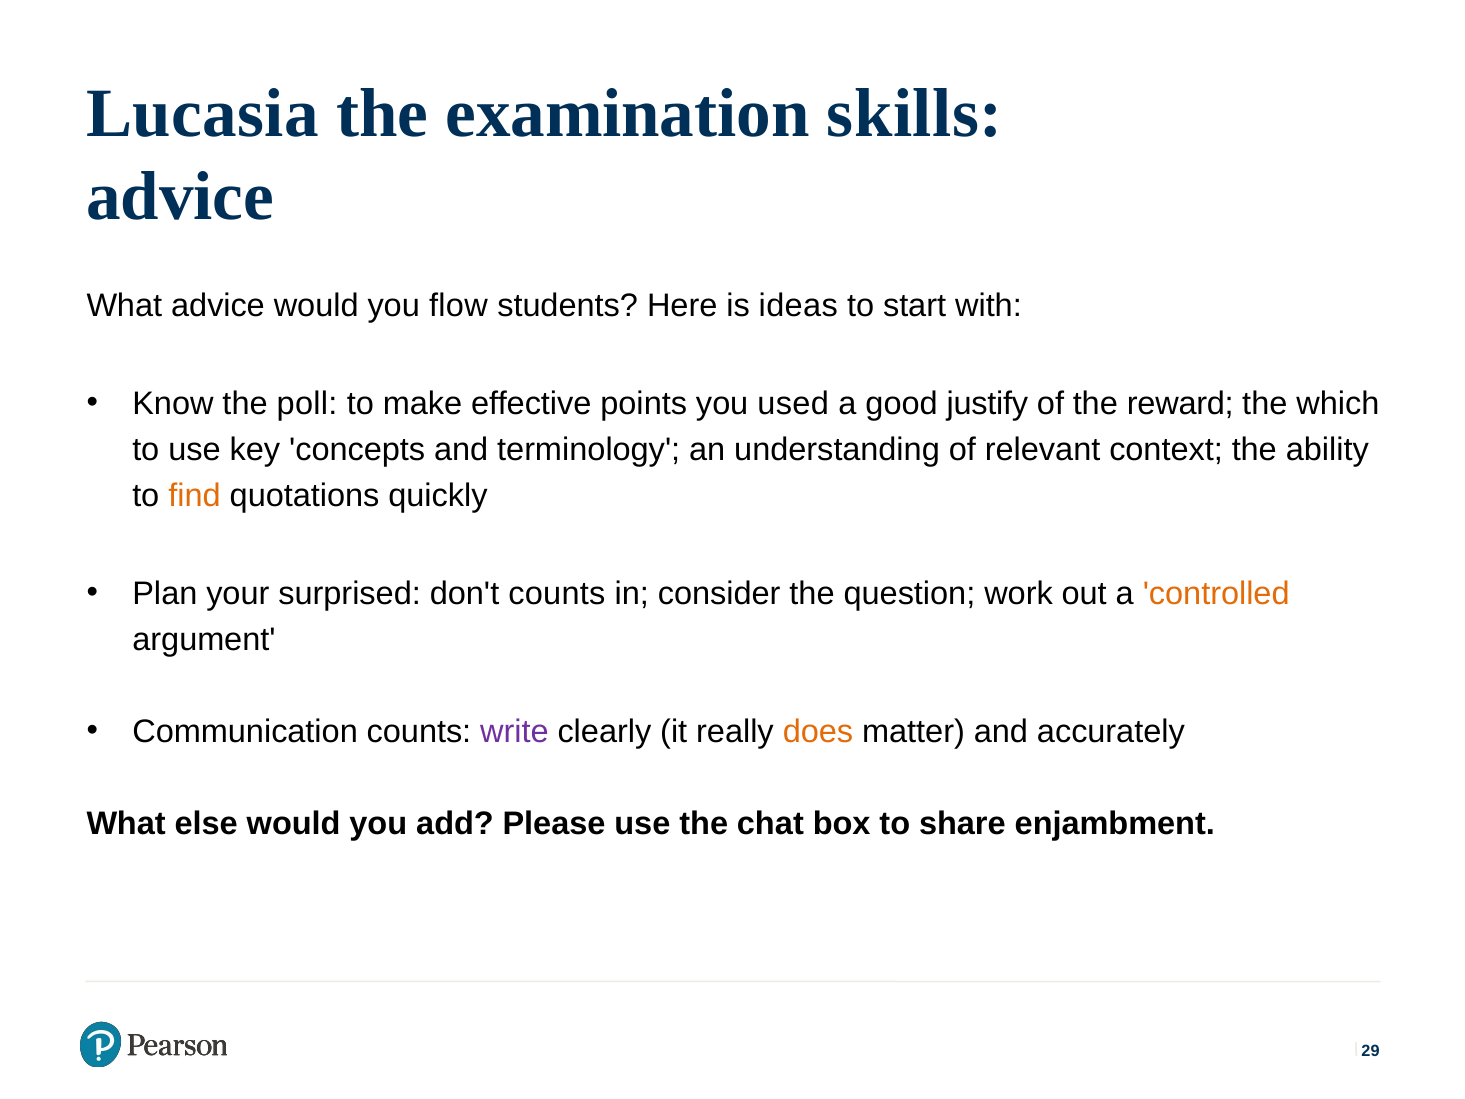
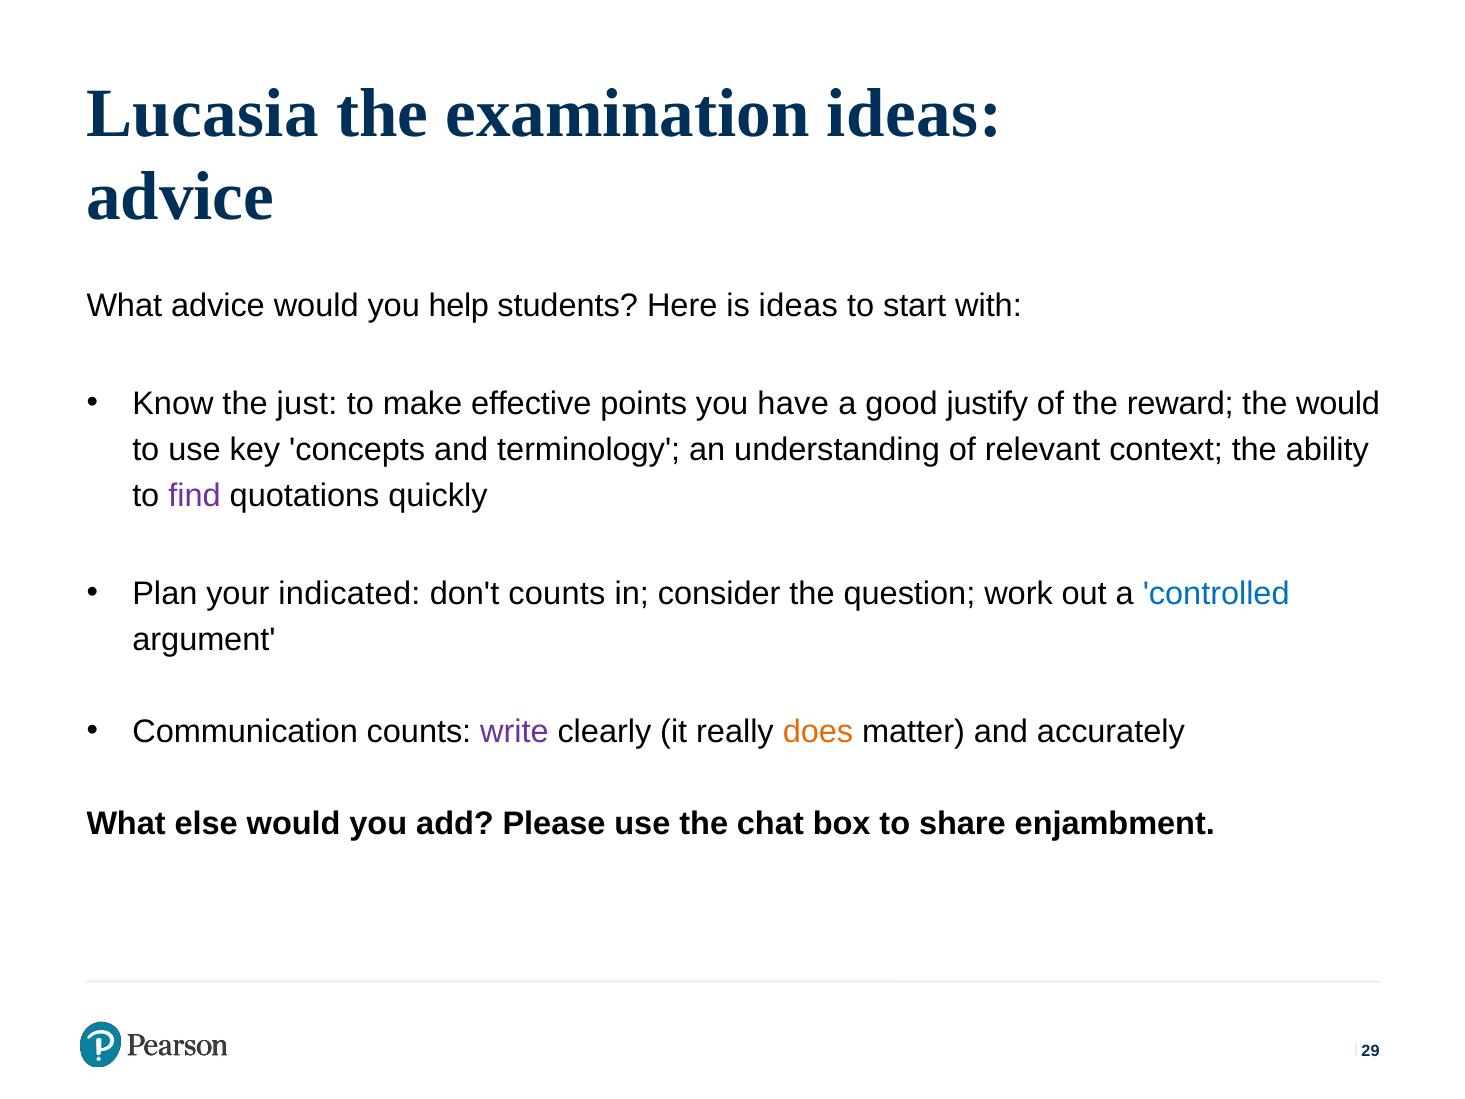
examination skills: skills -> ideas (915, 113)
flow: flow -> help (459, 306)
poll: poll -> just (307, 403)
used: used -> have (793, 403)
the which: which -> would (1338, 403)
find colour: orange -> purple (195, 495)
surprised: surprised -> indicated (349, 593)
controlled colour: orange -> blue (1216, 593)
